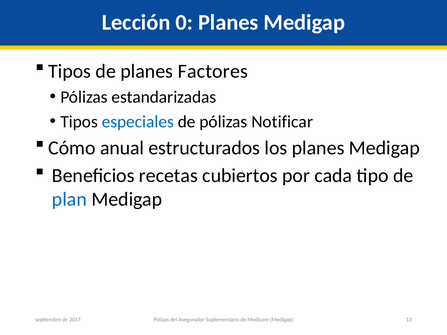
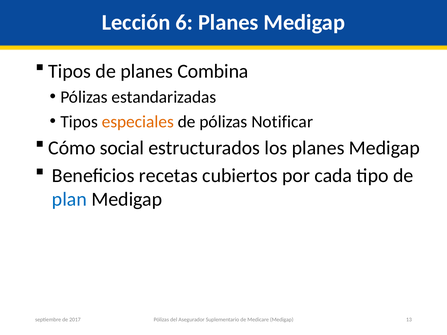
0: 0 -> 6 (184, 22)
Factores: Factores -> Combina (213, 71)
especiales colour: blue -> orange (138, 122)
anual: anual -> social (122, 148)
